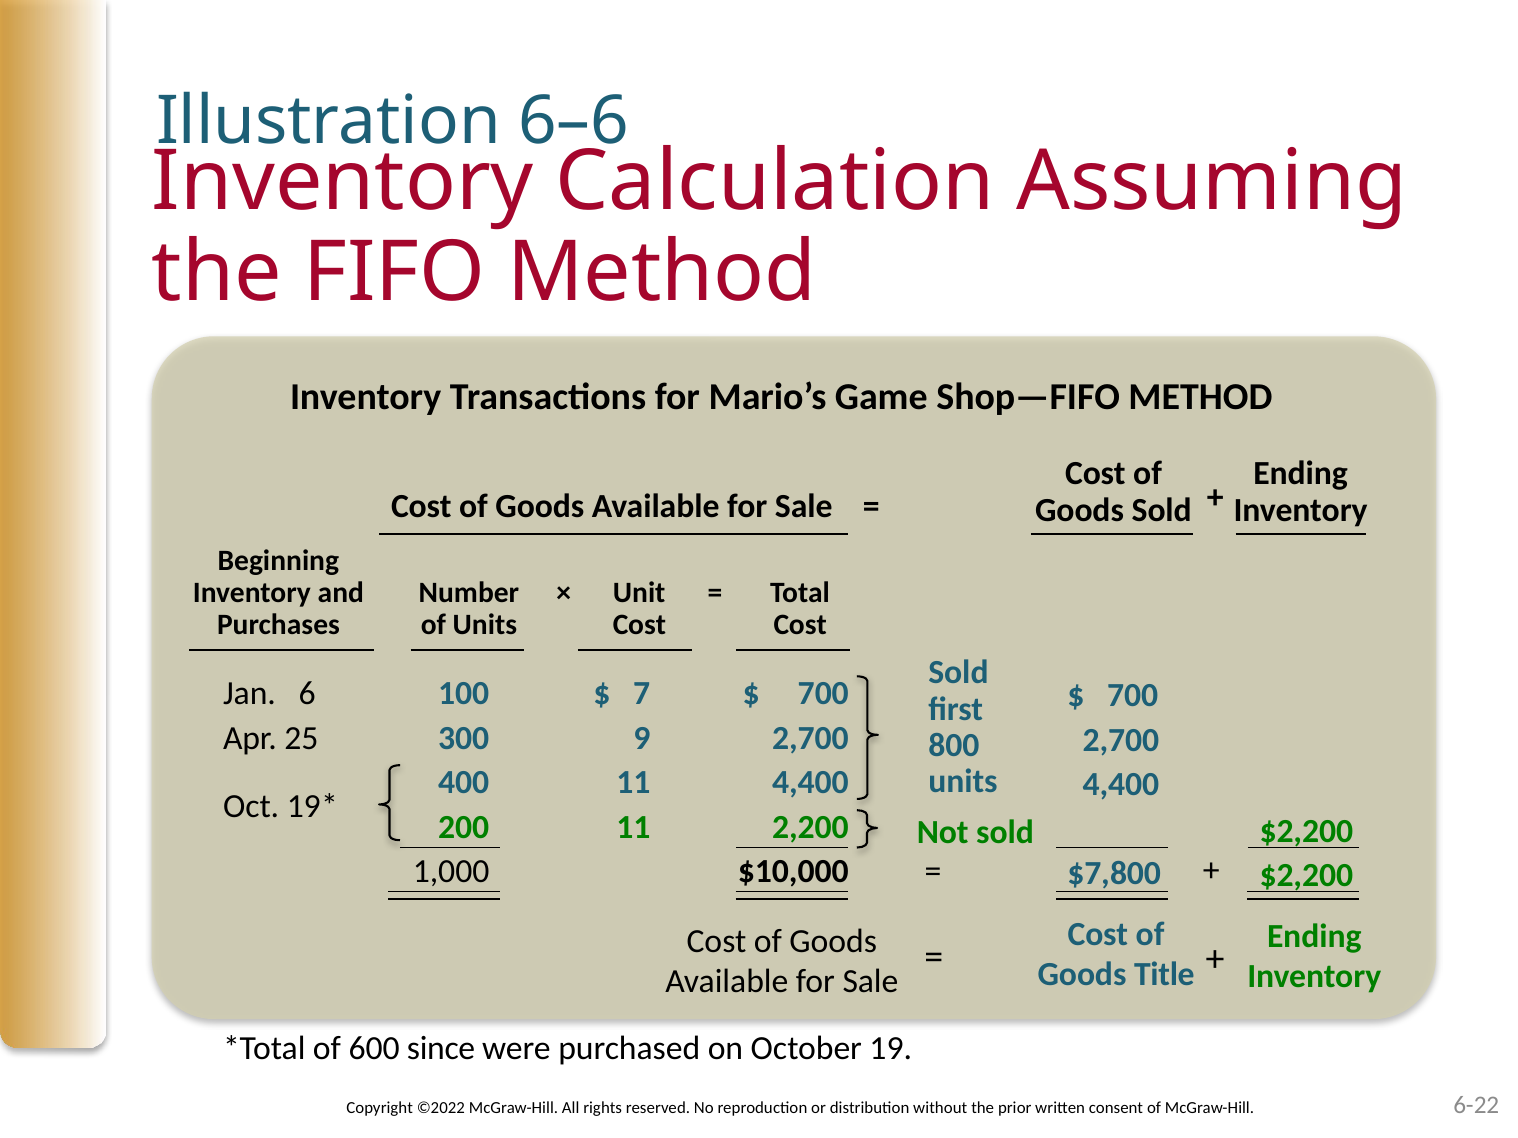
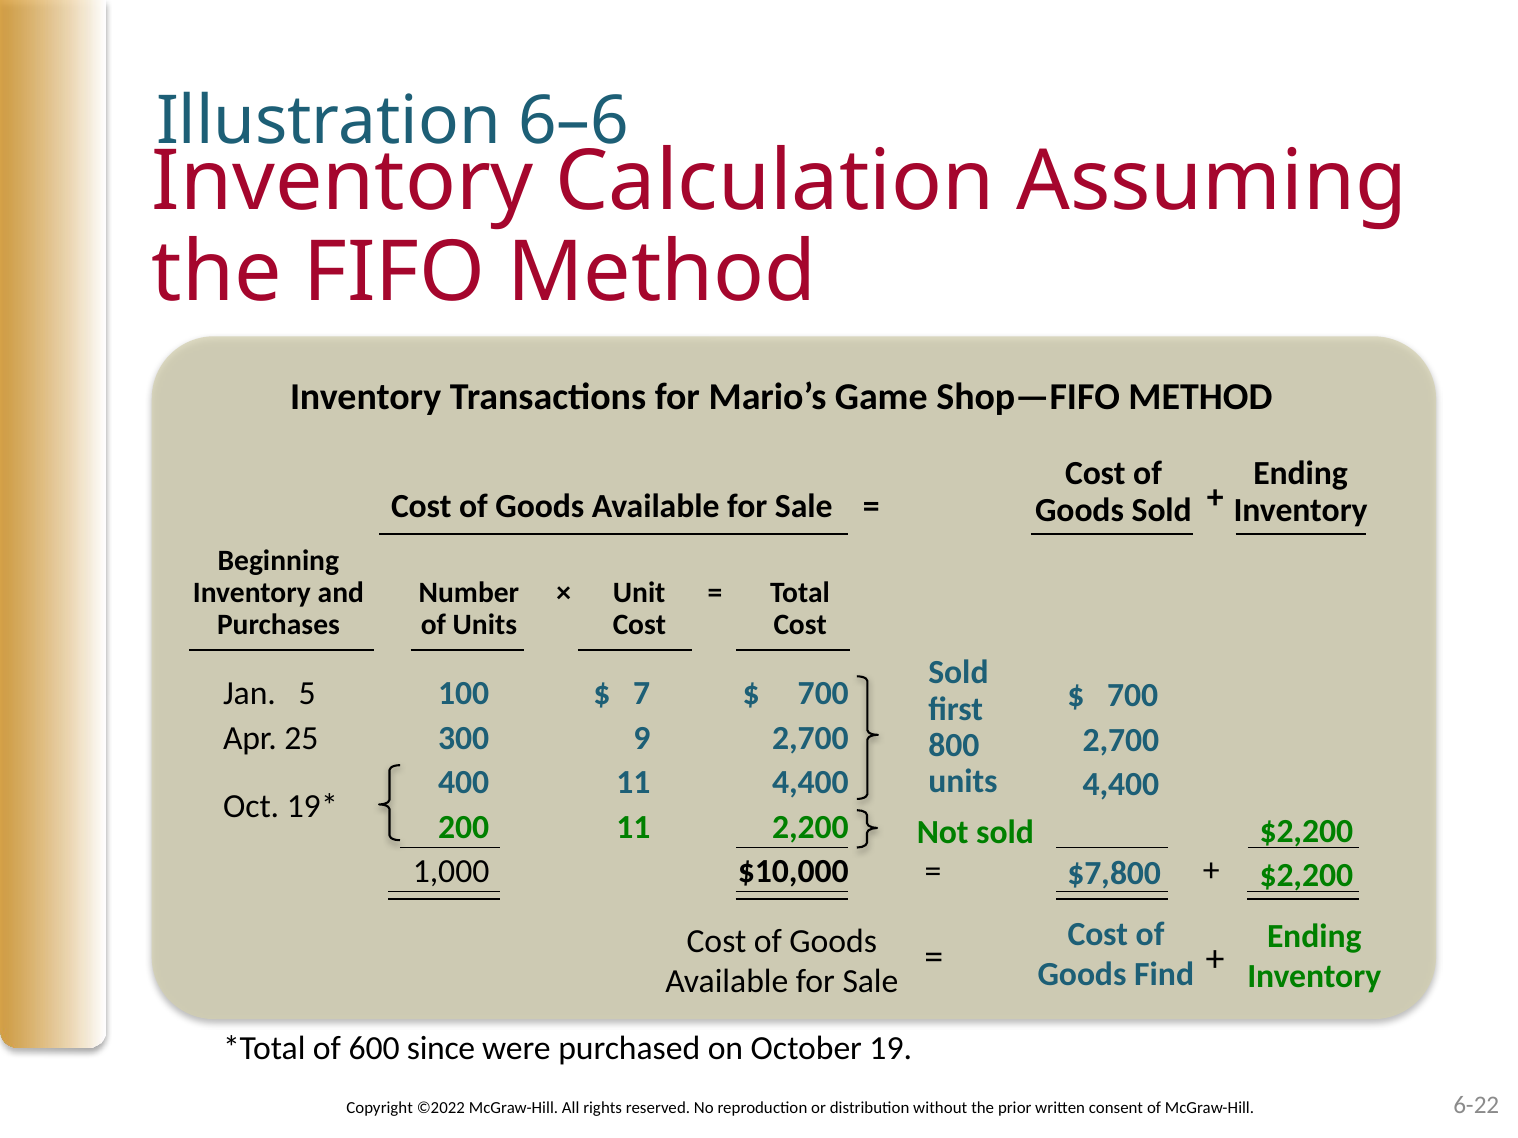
6: 6 -> 5 (307, 694)
Title: Title -> Find (1164, 975)
